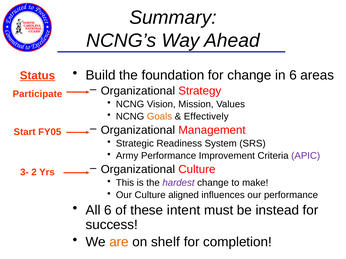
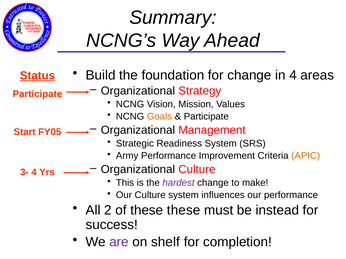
in 6: 6 -> 4 (293, 75)
Effectively: Effectively -> Participate (206, 117)
APIC colour: purple -> orange (306, 156)
3- 2: 2 -> 4 (34, 172)
Culture aligned: aligned -> system (184, 195)
All 6: 6 -> 2 (108, 211)
these intent: intent -> these (184, 211)
are colour: orange -> purple (119, 242)
